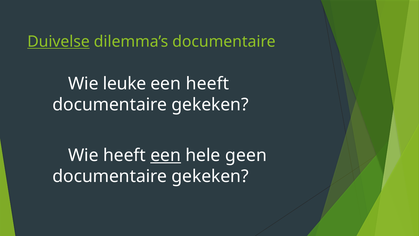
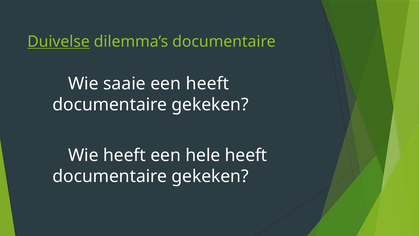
leuke: leuke -> saaie (125, 84)
een underline: present -> none (166, 155)
hele geen: geen -> heeft (246, 155)
